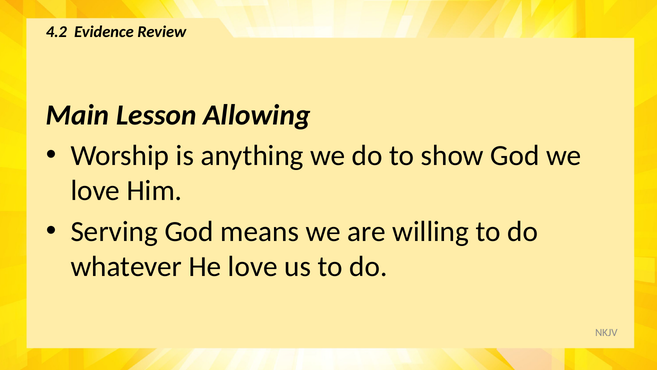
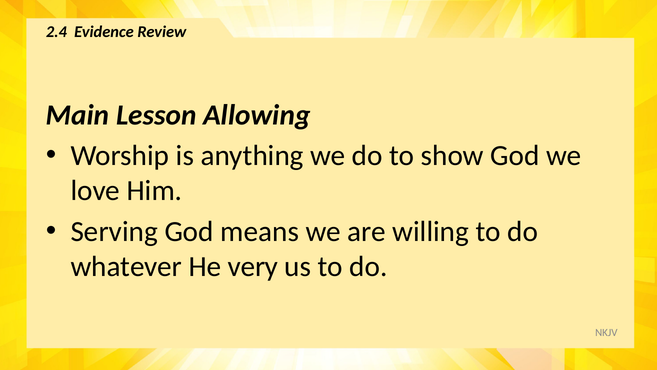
4.2: 4.2 -> 2.4 (56, 32)
He love: love -> very (253, 267)
